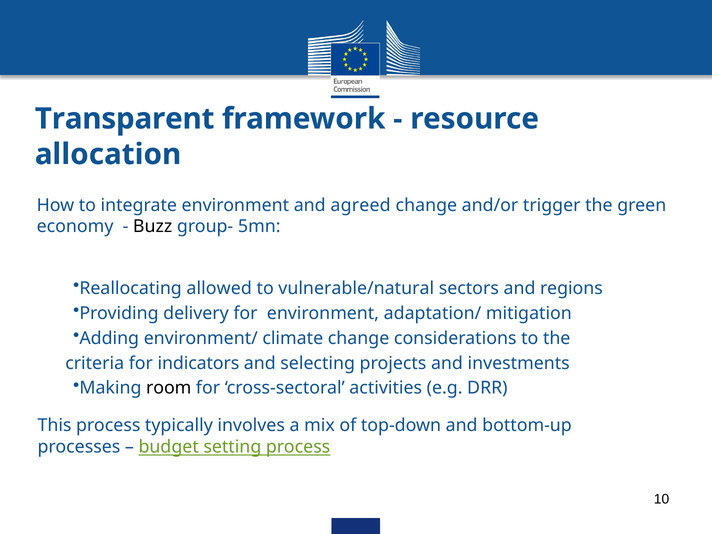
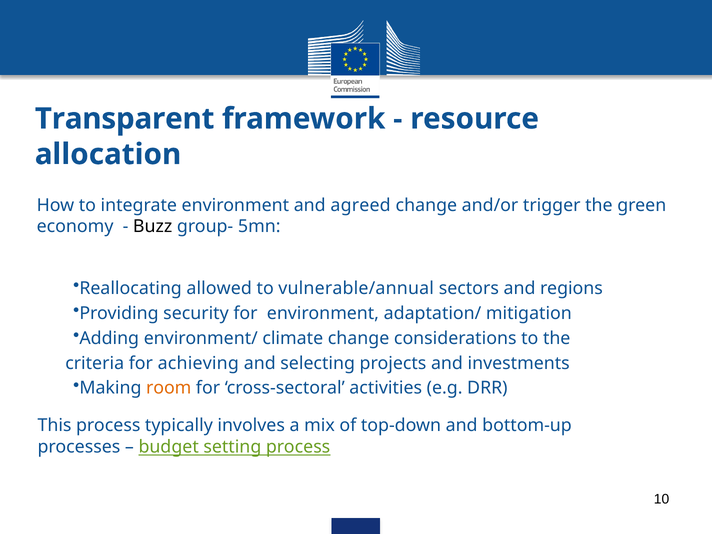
vulnerable/natural: vulnerable/natural -> vulnerable/annual (356, 288)
delivery: delivery -> security (196, 313)
indicators: indicators -> achieving (198, 363)
room colour: black -> orange (169, 388)
